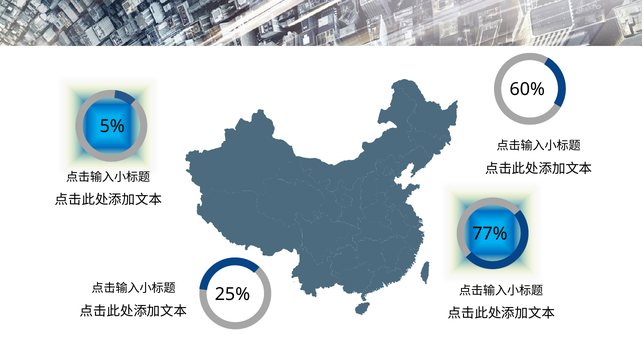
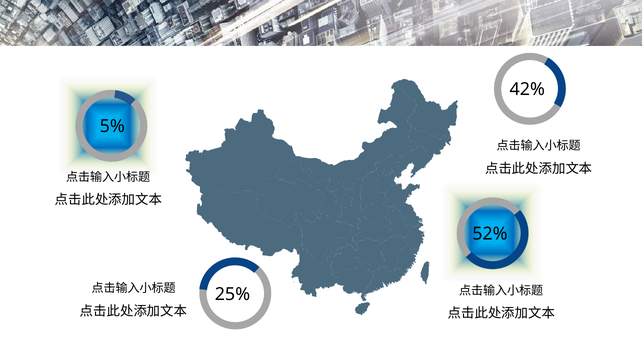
60%: 60% -> 42% (527, 89)
77%: 77% -> 52% (490, 234)
